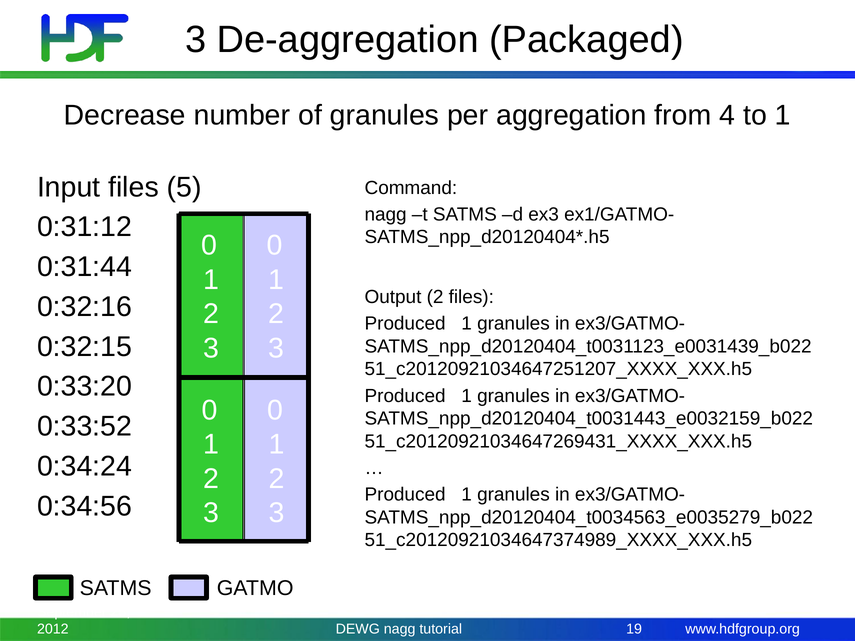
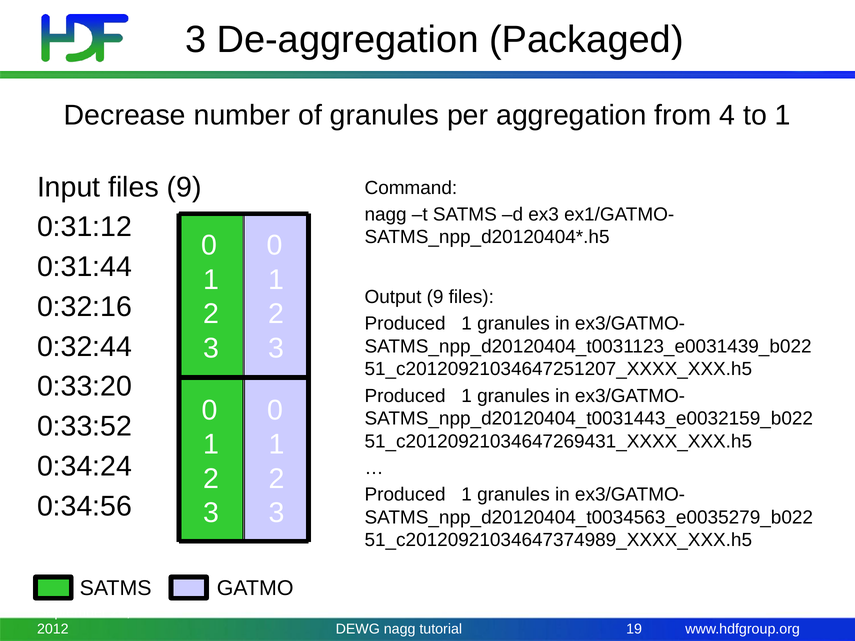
files 5: 5 -> 9 (184, 187)
Output 2: 2 -> 9 (435, 297)
0:32:15: 0:32:15 -> 0:32:44 (85, 347)
